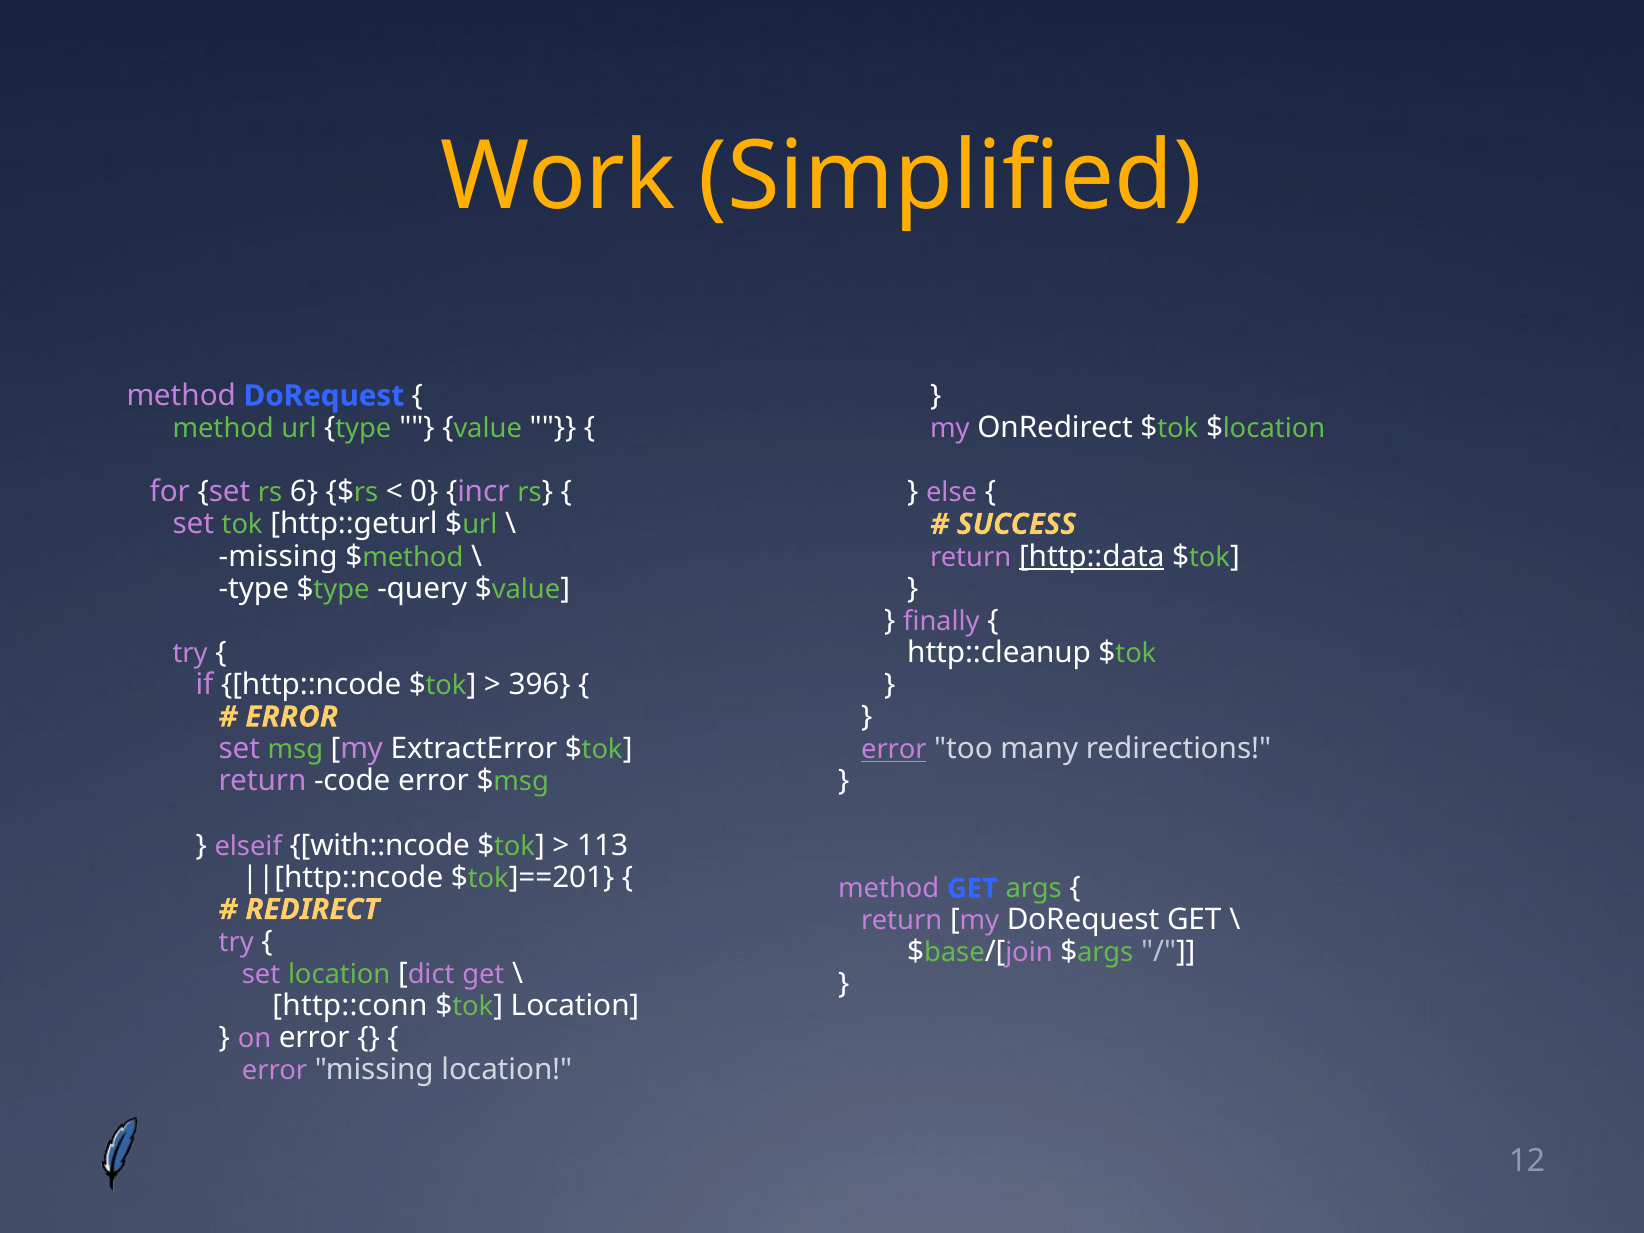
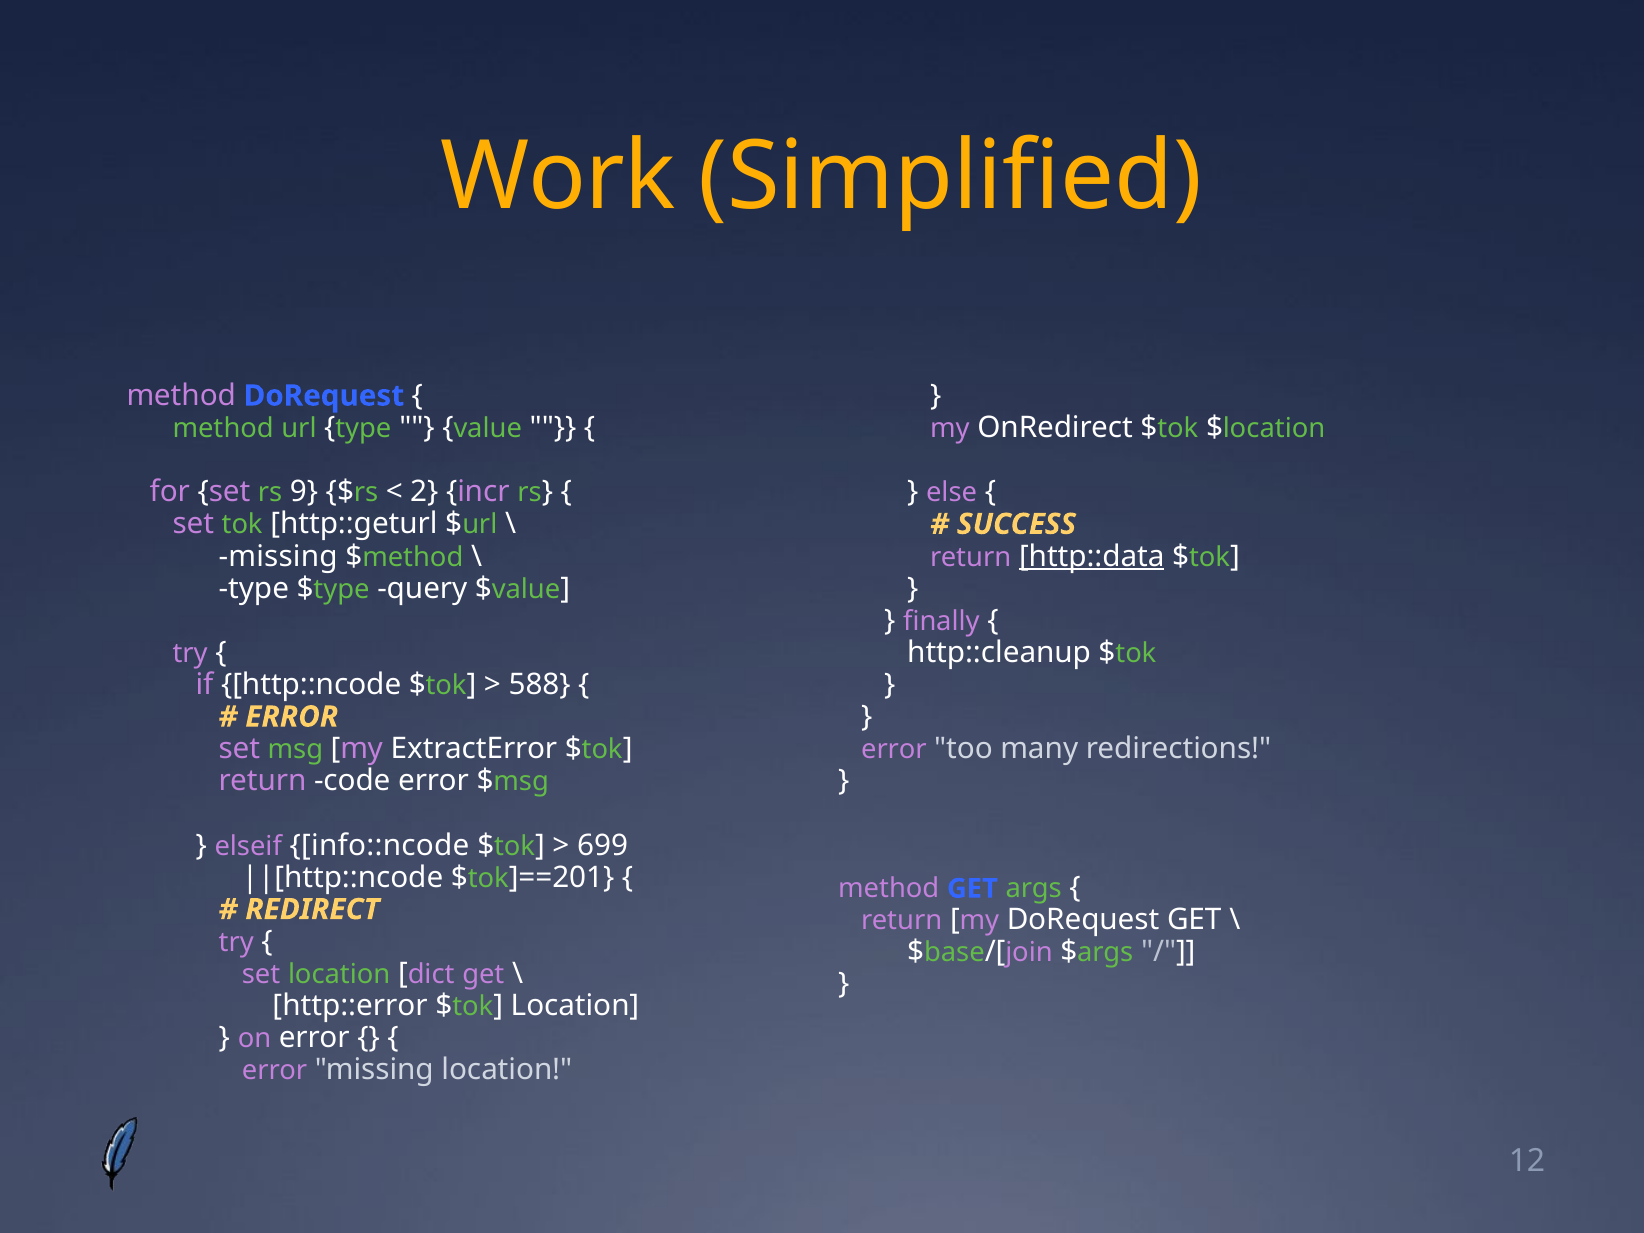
6: 6 -> 9 (304, 492)
0: 0 -> 2 (424, 492)
396: 396 -> 588 (540, 685)
error underline: present -> none (894, 750)
with::ncode: with::ncode -> info::ncode (380, 845)
113: 113 -> 699 (603, 845)
http::conn: http::conn -> http::error (350, 1006)
